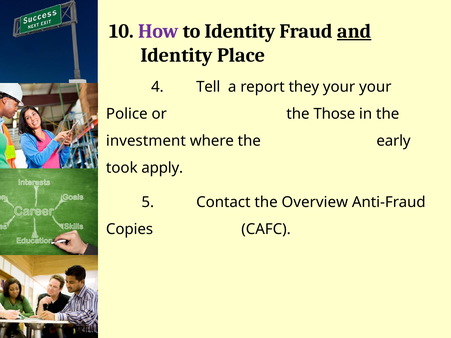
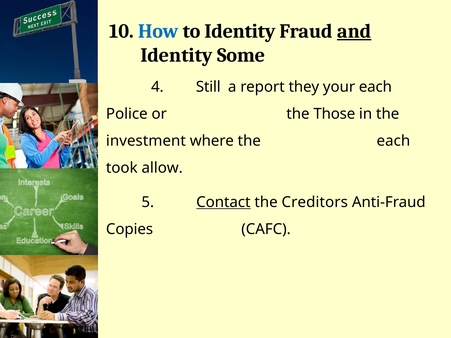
How colour: purple -> blue (158, 31)
Place: Place -> Some (241, 55)
Tell: Tell -> Still (208, 87)
your your: your -> each (375, 87)
the early: early -> each (393, 141)
apply: apply -> allow (162, 168)
Contact underline: none -> present (223, 202)
Overview: Overview -> Creditors (315, 202)
